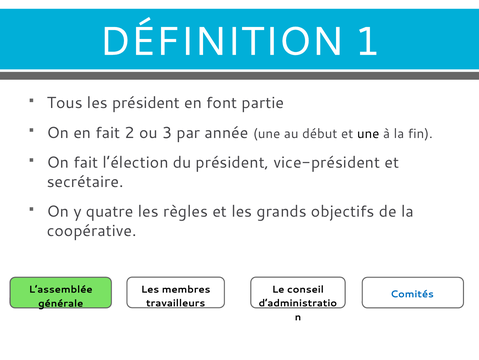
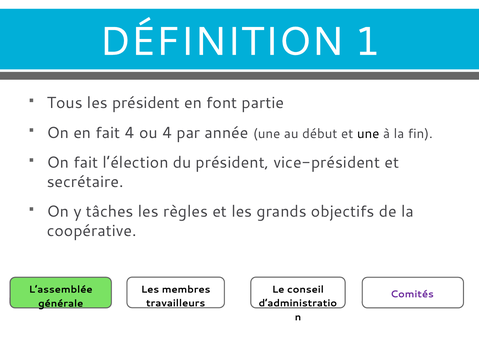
fait 2: 2 -> 4 (130, 133)
ou 3: 3 -> 4 (167, 133)
quatre: quatre -> tâches (110, 211)
Comités colour: blue -> purple (412, 294)
